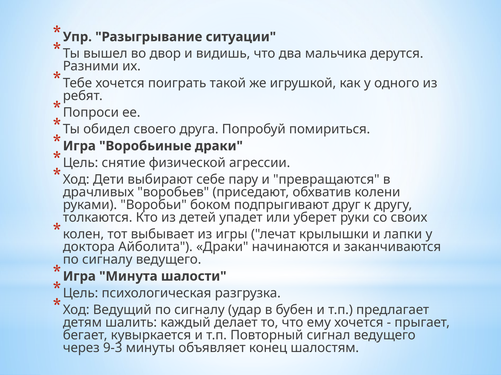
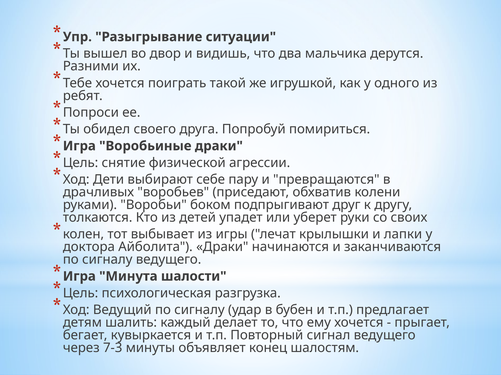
9-3: 9-3 -> 7-3 (113, 348)
